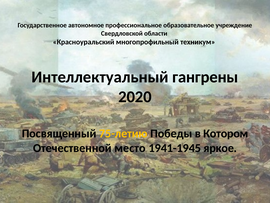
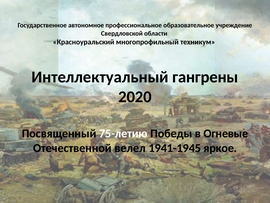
75-летию colour: yellow -> white (123, 133)
Котором: Котором -> Огневые (226, 133)
место: место -> велел (130, 148)
